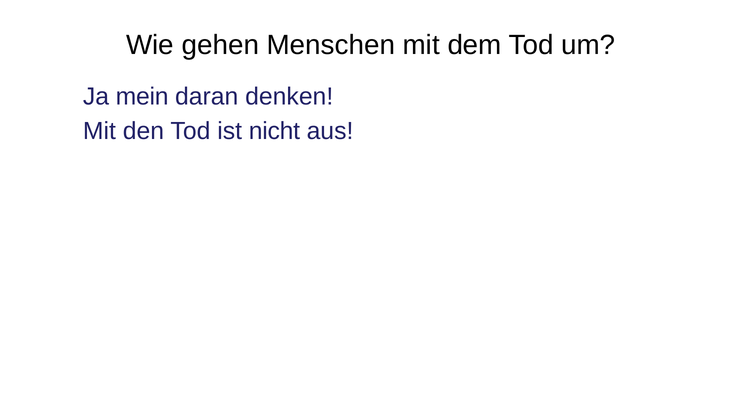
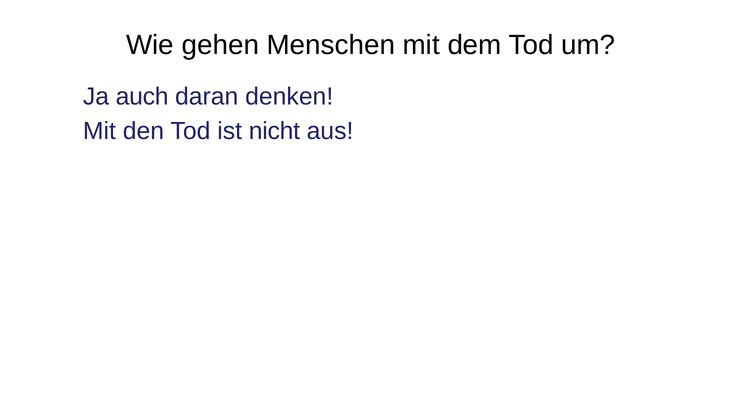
mein: mein -> auch (142, 97)
